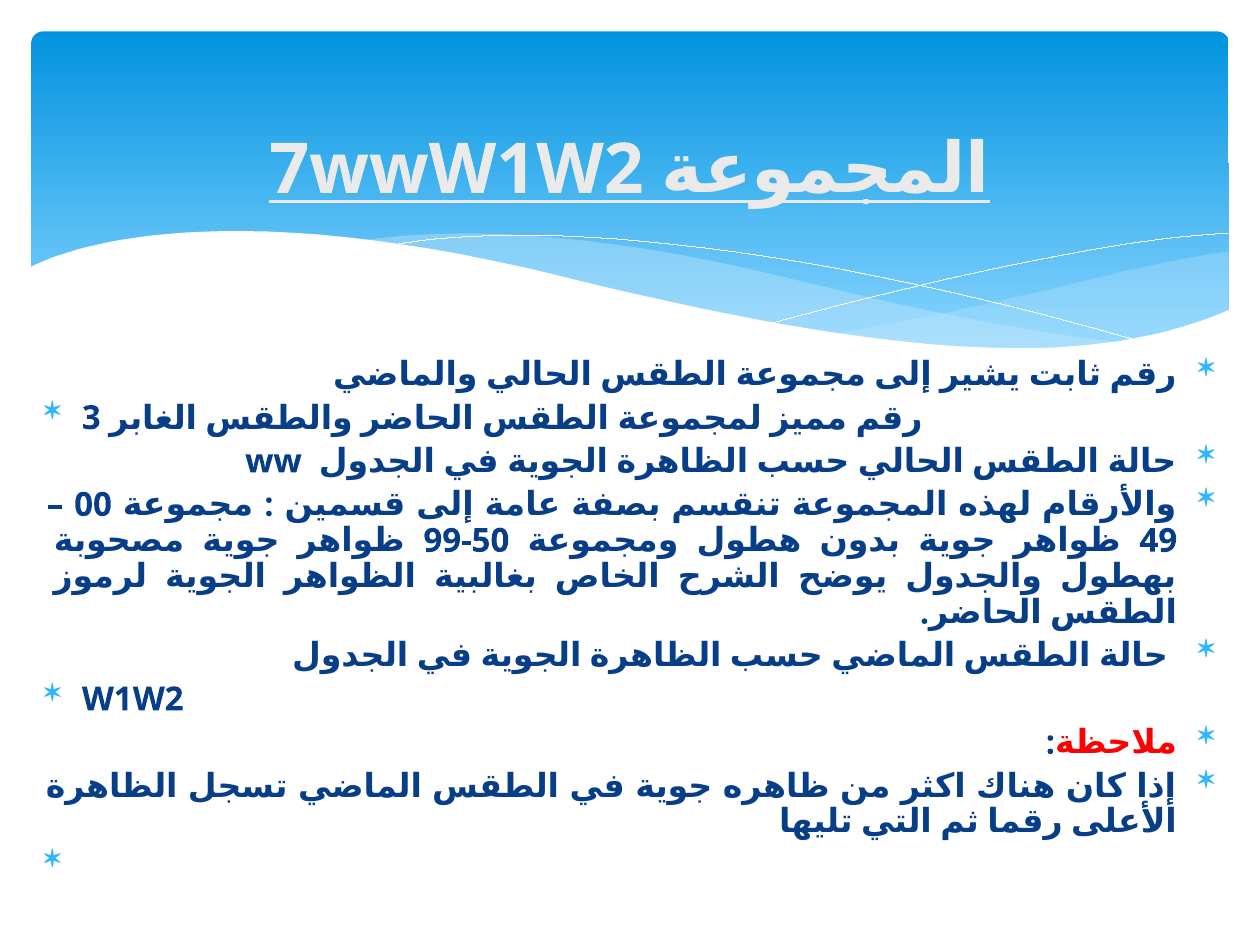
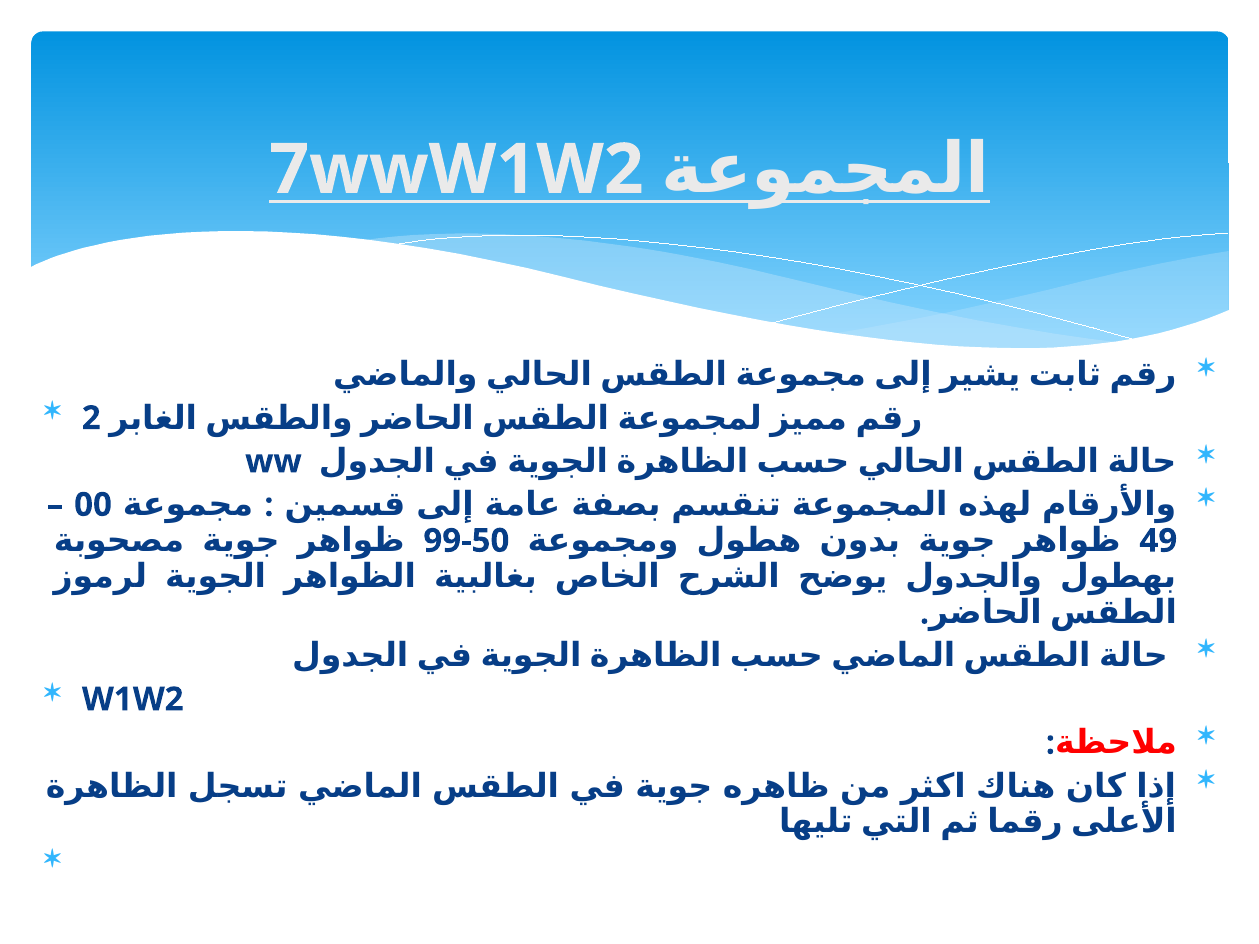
3: 3 -> 2 (91, 418)
